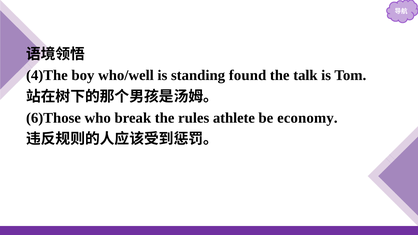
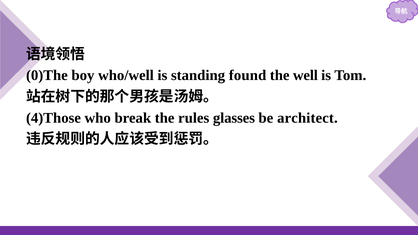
4)The: 4)The -> 0)The (47, 75)
talk: talk -> well (305, 75)
6)Those: 6)Those -> 4)Those (53, 118)
athlete: athlete -> glasses (234, 118)
economy: economy -> architect (307, 118)
